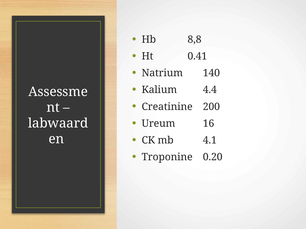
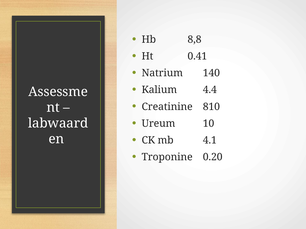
200: 200 -> 810 (211, 107)
16: 16 -> 10 (209, 124)
